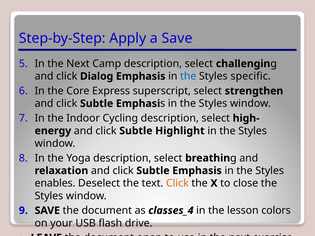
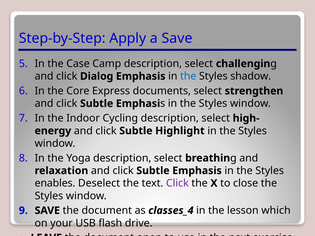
Next: Next -> Case (78, 64)
specific: specific -> shadow (251, 76)
superscript: superscript -> documents (162, 91)
Click colour: orange -> purple (177, 183)
colors: colors -> which (276, 211)
